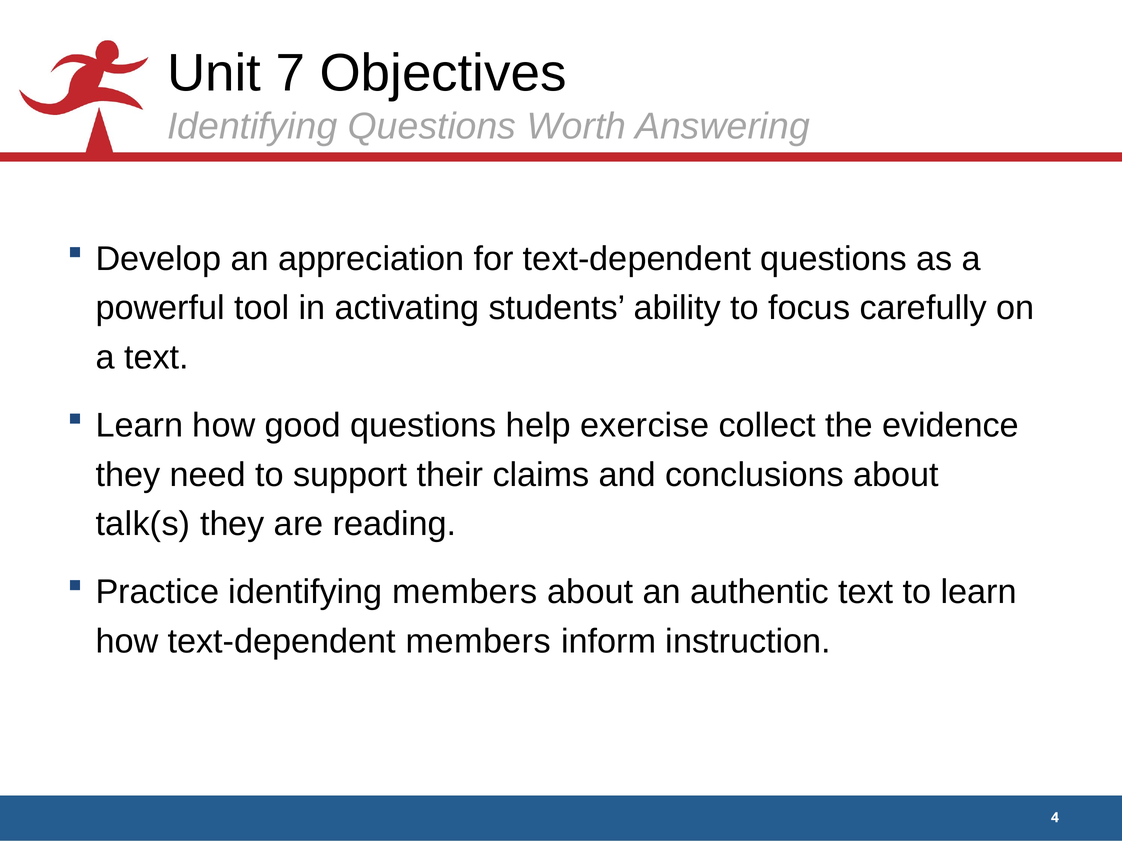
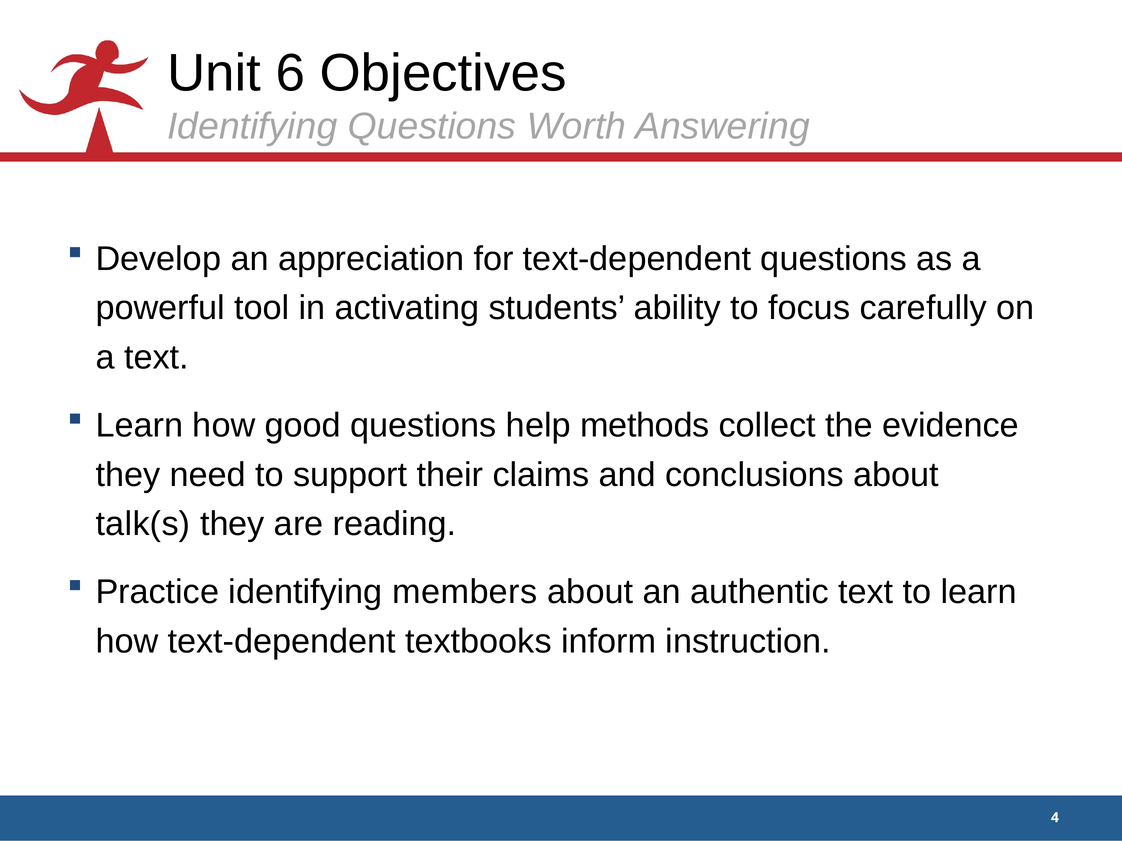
7: 7 -> 6 (290, 73)
exercise: exercise -> methods (645, 426)
text-dependent members: members -> textbooks (478, 642)
